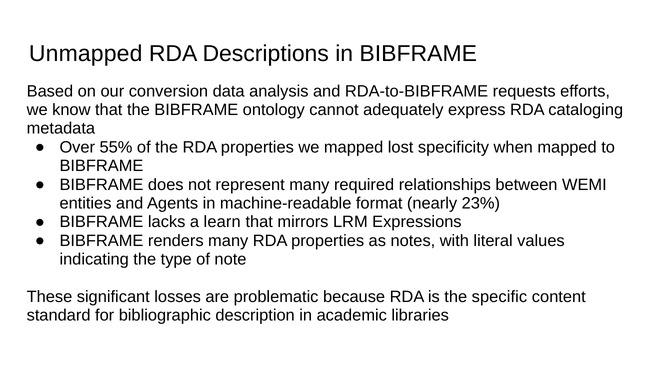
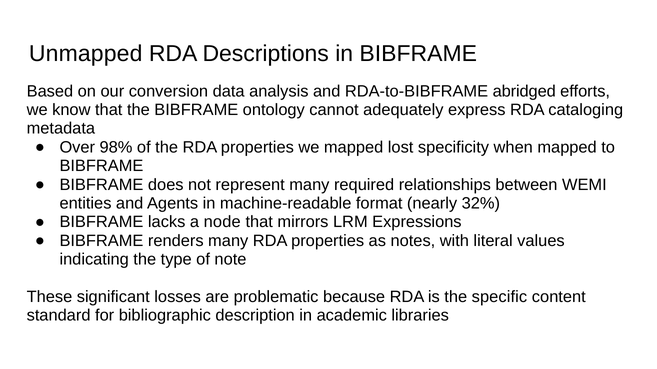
requests: requests -> abridged (524, 91)
55%: 55% -> 98% (116, 147)
23%: 23% -> 32% (481, 204)
learn: learn -> node (222, 222)
